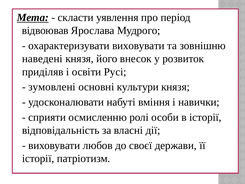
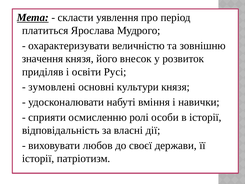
відвоював: відвоював -> платиться (45, 30)
охарактеризувати виховувати: виховувати -> величністю (138, 46)
наведені: наведені -> значення (42, 59)
